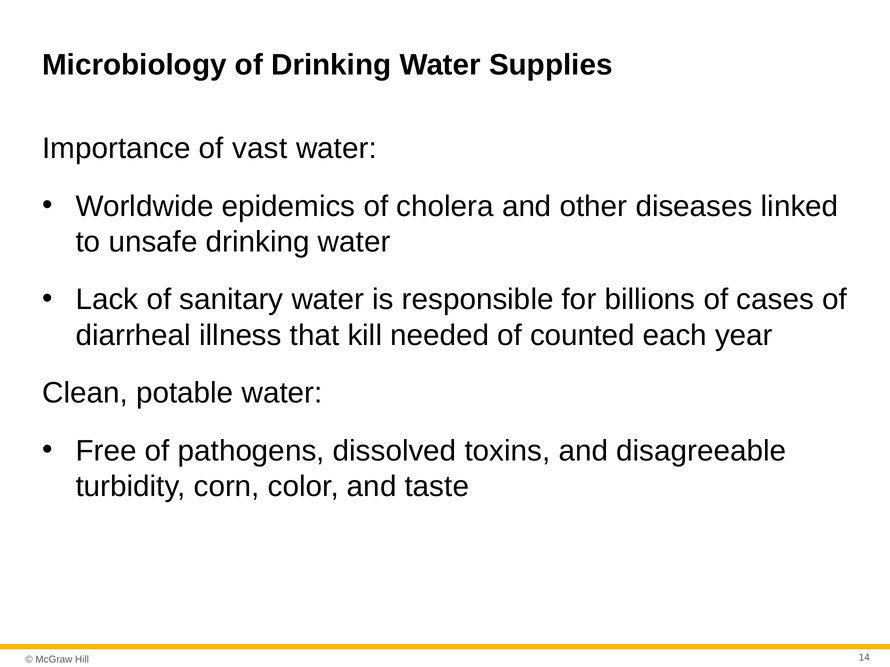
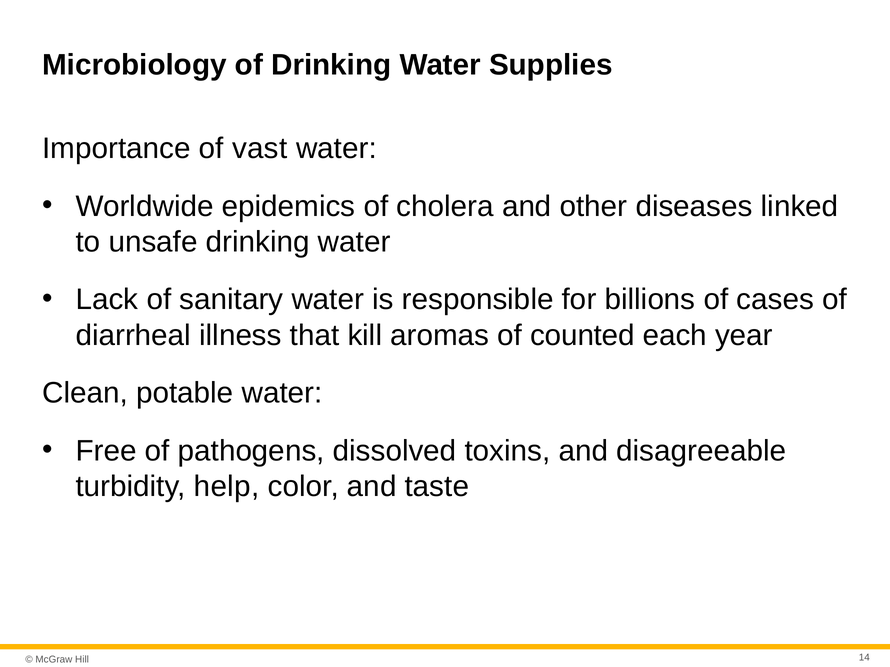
needed: needed -> aromas (440, 335)
corn: corn -> help (226, 487)
